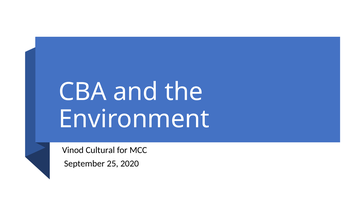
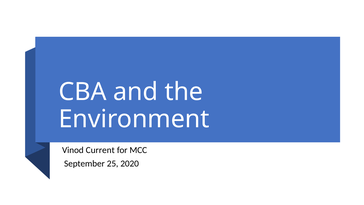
Cultural: Cultural -> Current (100, 150)
